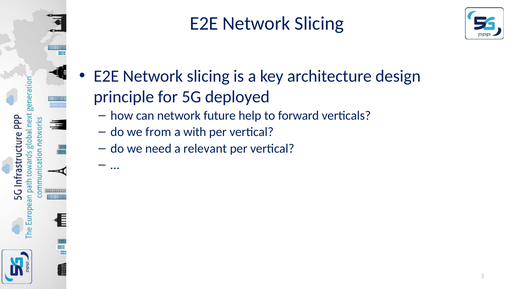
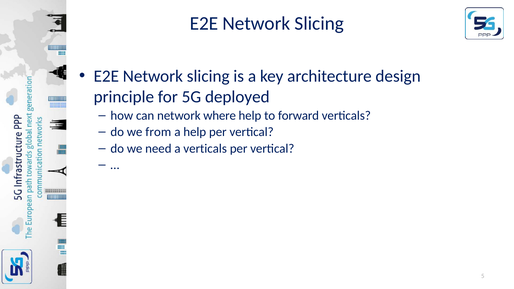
future: future -> where (220, 116)
a with: with -> help (195, 132)
a relevant: relevant -> verticals (205, 149)
